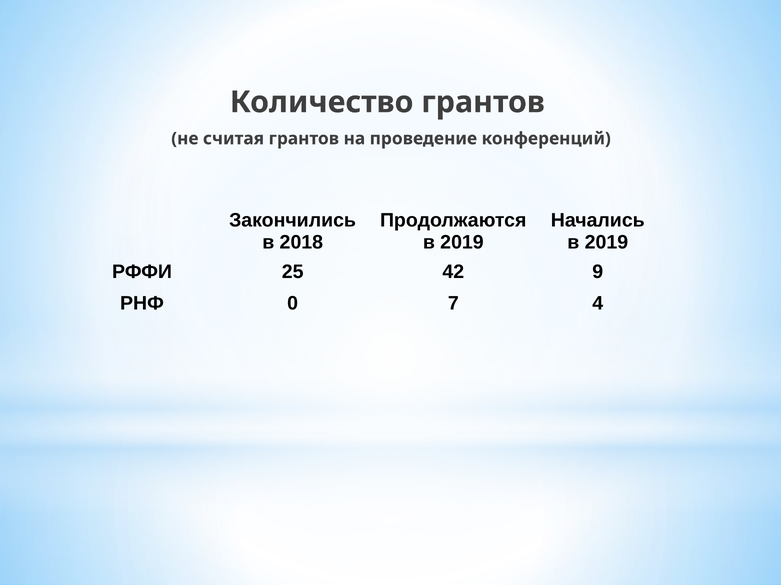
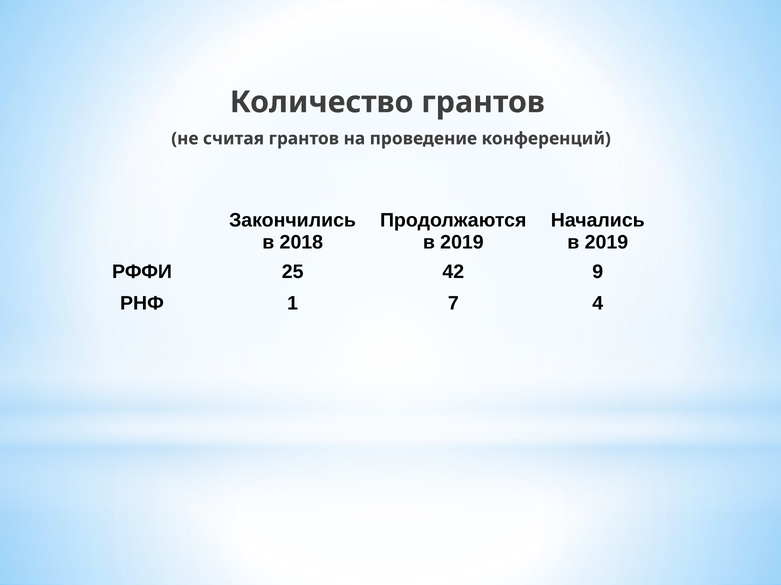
0: 0 -> 1 (293, 304)
